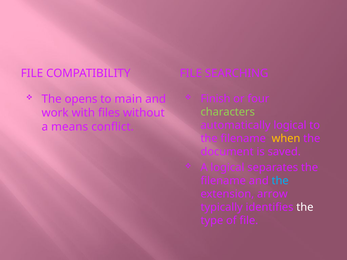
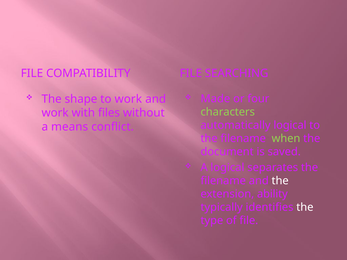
Finish: Finish -> Made (215, 99)
opens: opens -> shape (81, 99)
to main: main -> work (128, 99)
when colour: yellow -> light green (286, 139)
the colour: light blue -> white (280, 181)
arrow: arrow -> ability (272, 194)
